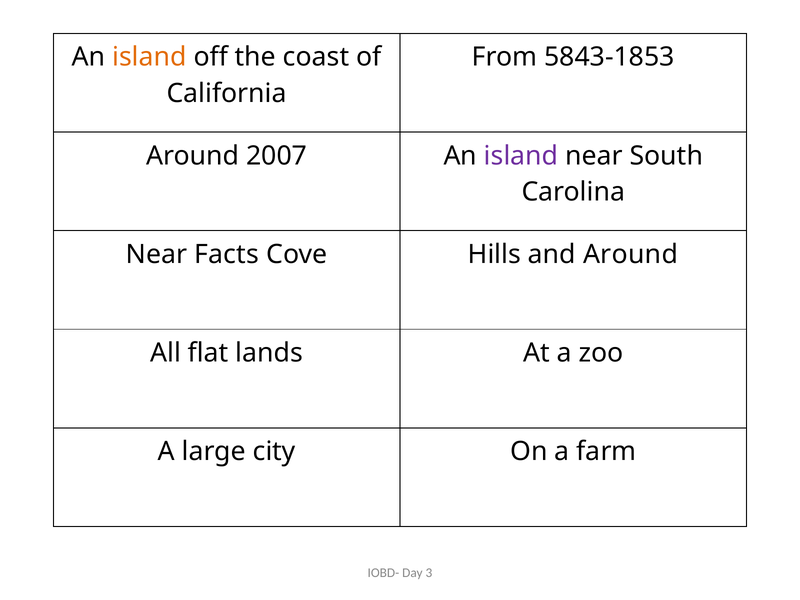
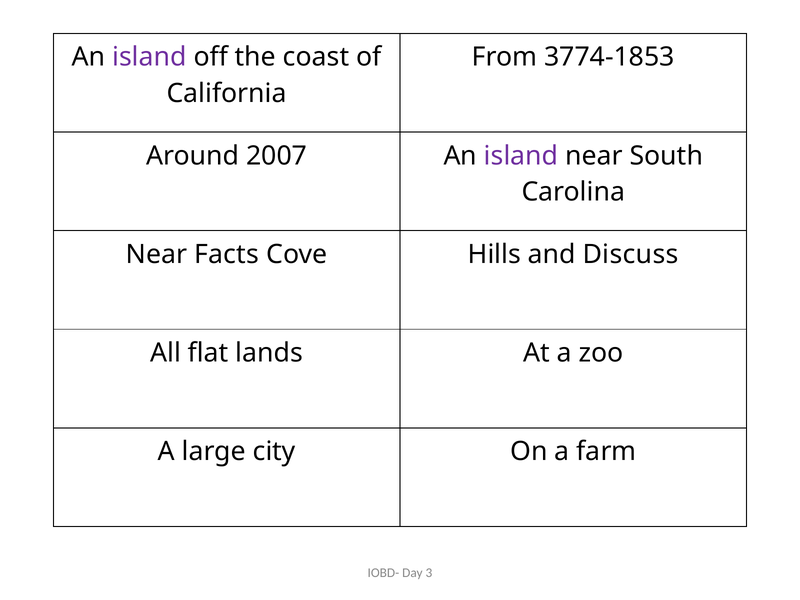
island colour: orange -> purple (149, 57)
5843-1853: 5843-1853 -> 3774-1853 (609, 57)
and Around: Around -> Discuss (631, 254)
